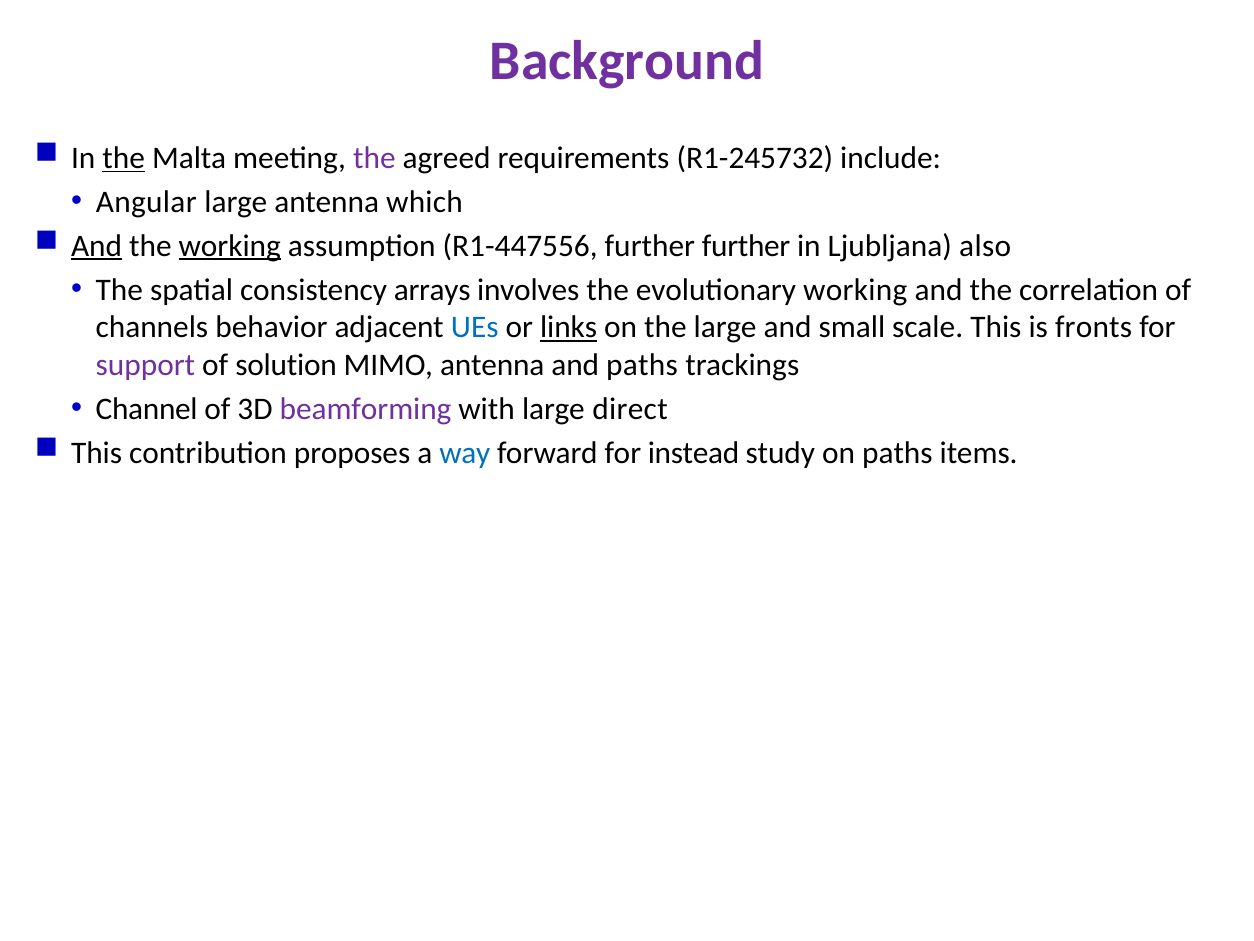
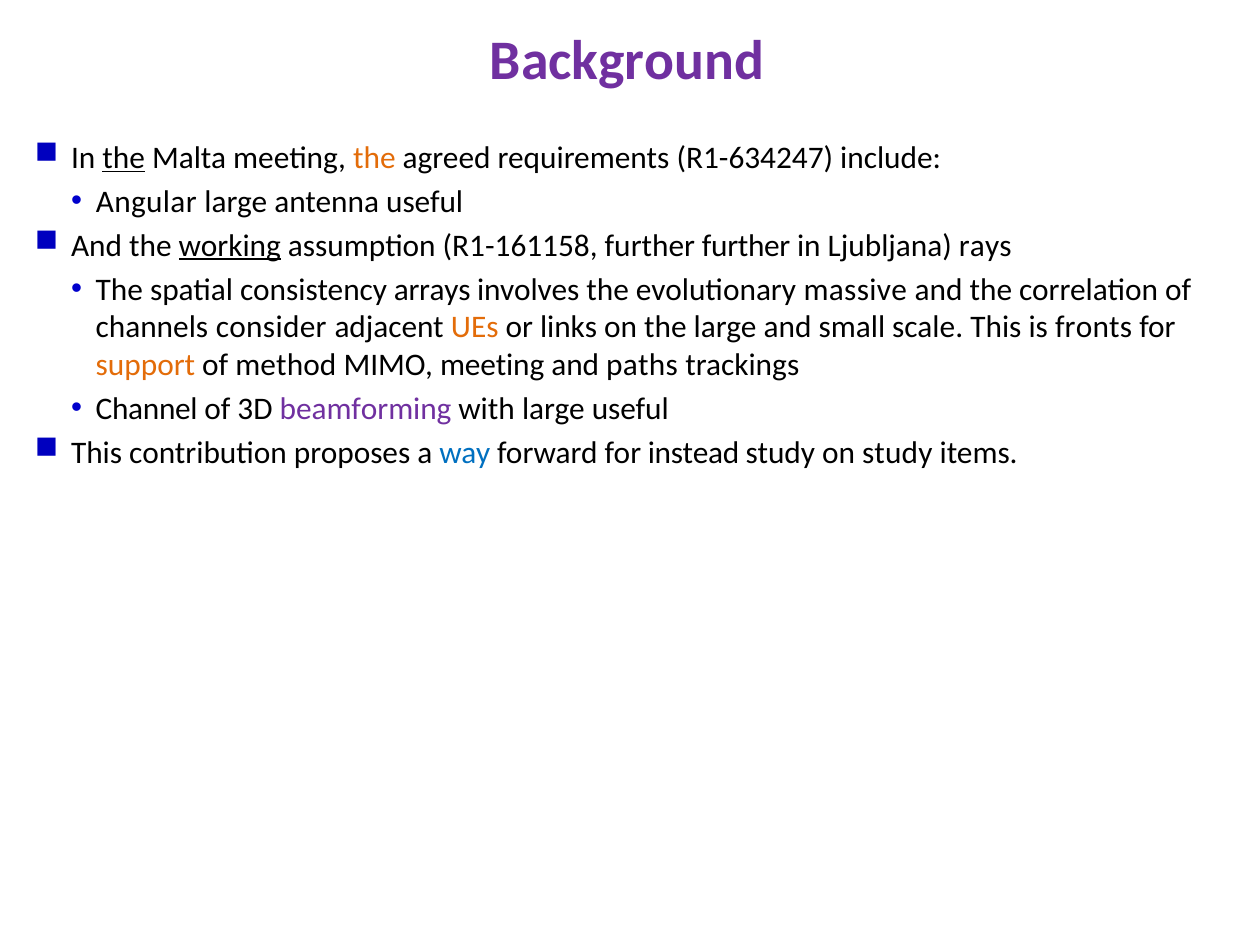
the colour: purple -> orange (374, 158)
R1-245732: R1-245732 -> R1-634247 (755, 158)
antenna which: which -> useful (425, 202)
And underline: present -> none (97, 246)
R1-447556: R1-447556 -> R1-161158 (520, 246)
also: also -> rays (985, 246)
evolutionary working: working -> massive (855, 290)
behavior: behavior -> consider (271, 327)
UEs colour: blue -> orange (475, 327)
links underline: present -> none (569, 327)
support colour: purple -> orange (145, 365)
solution: solution -> method (286, 365)
MIMO antenna: antenna -> meeting (492, 365)
large direct: direct -> useful (630, 409)
on paths: paths -> study (897, 453)
